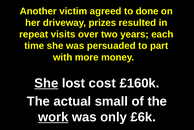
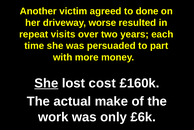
prizes: prizes -> worse (102, 23)
small: small -> make (111, 102)
work underline: present -> none (53, 117)
